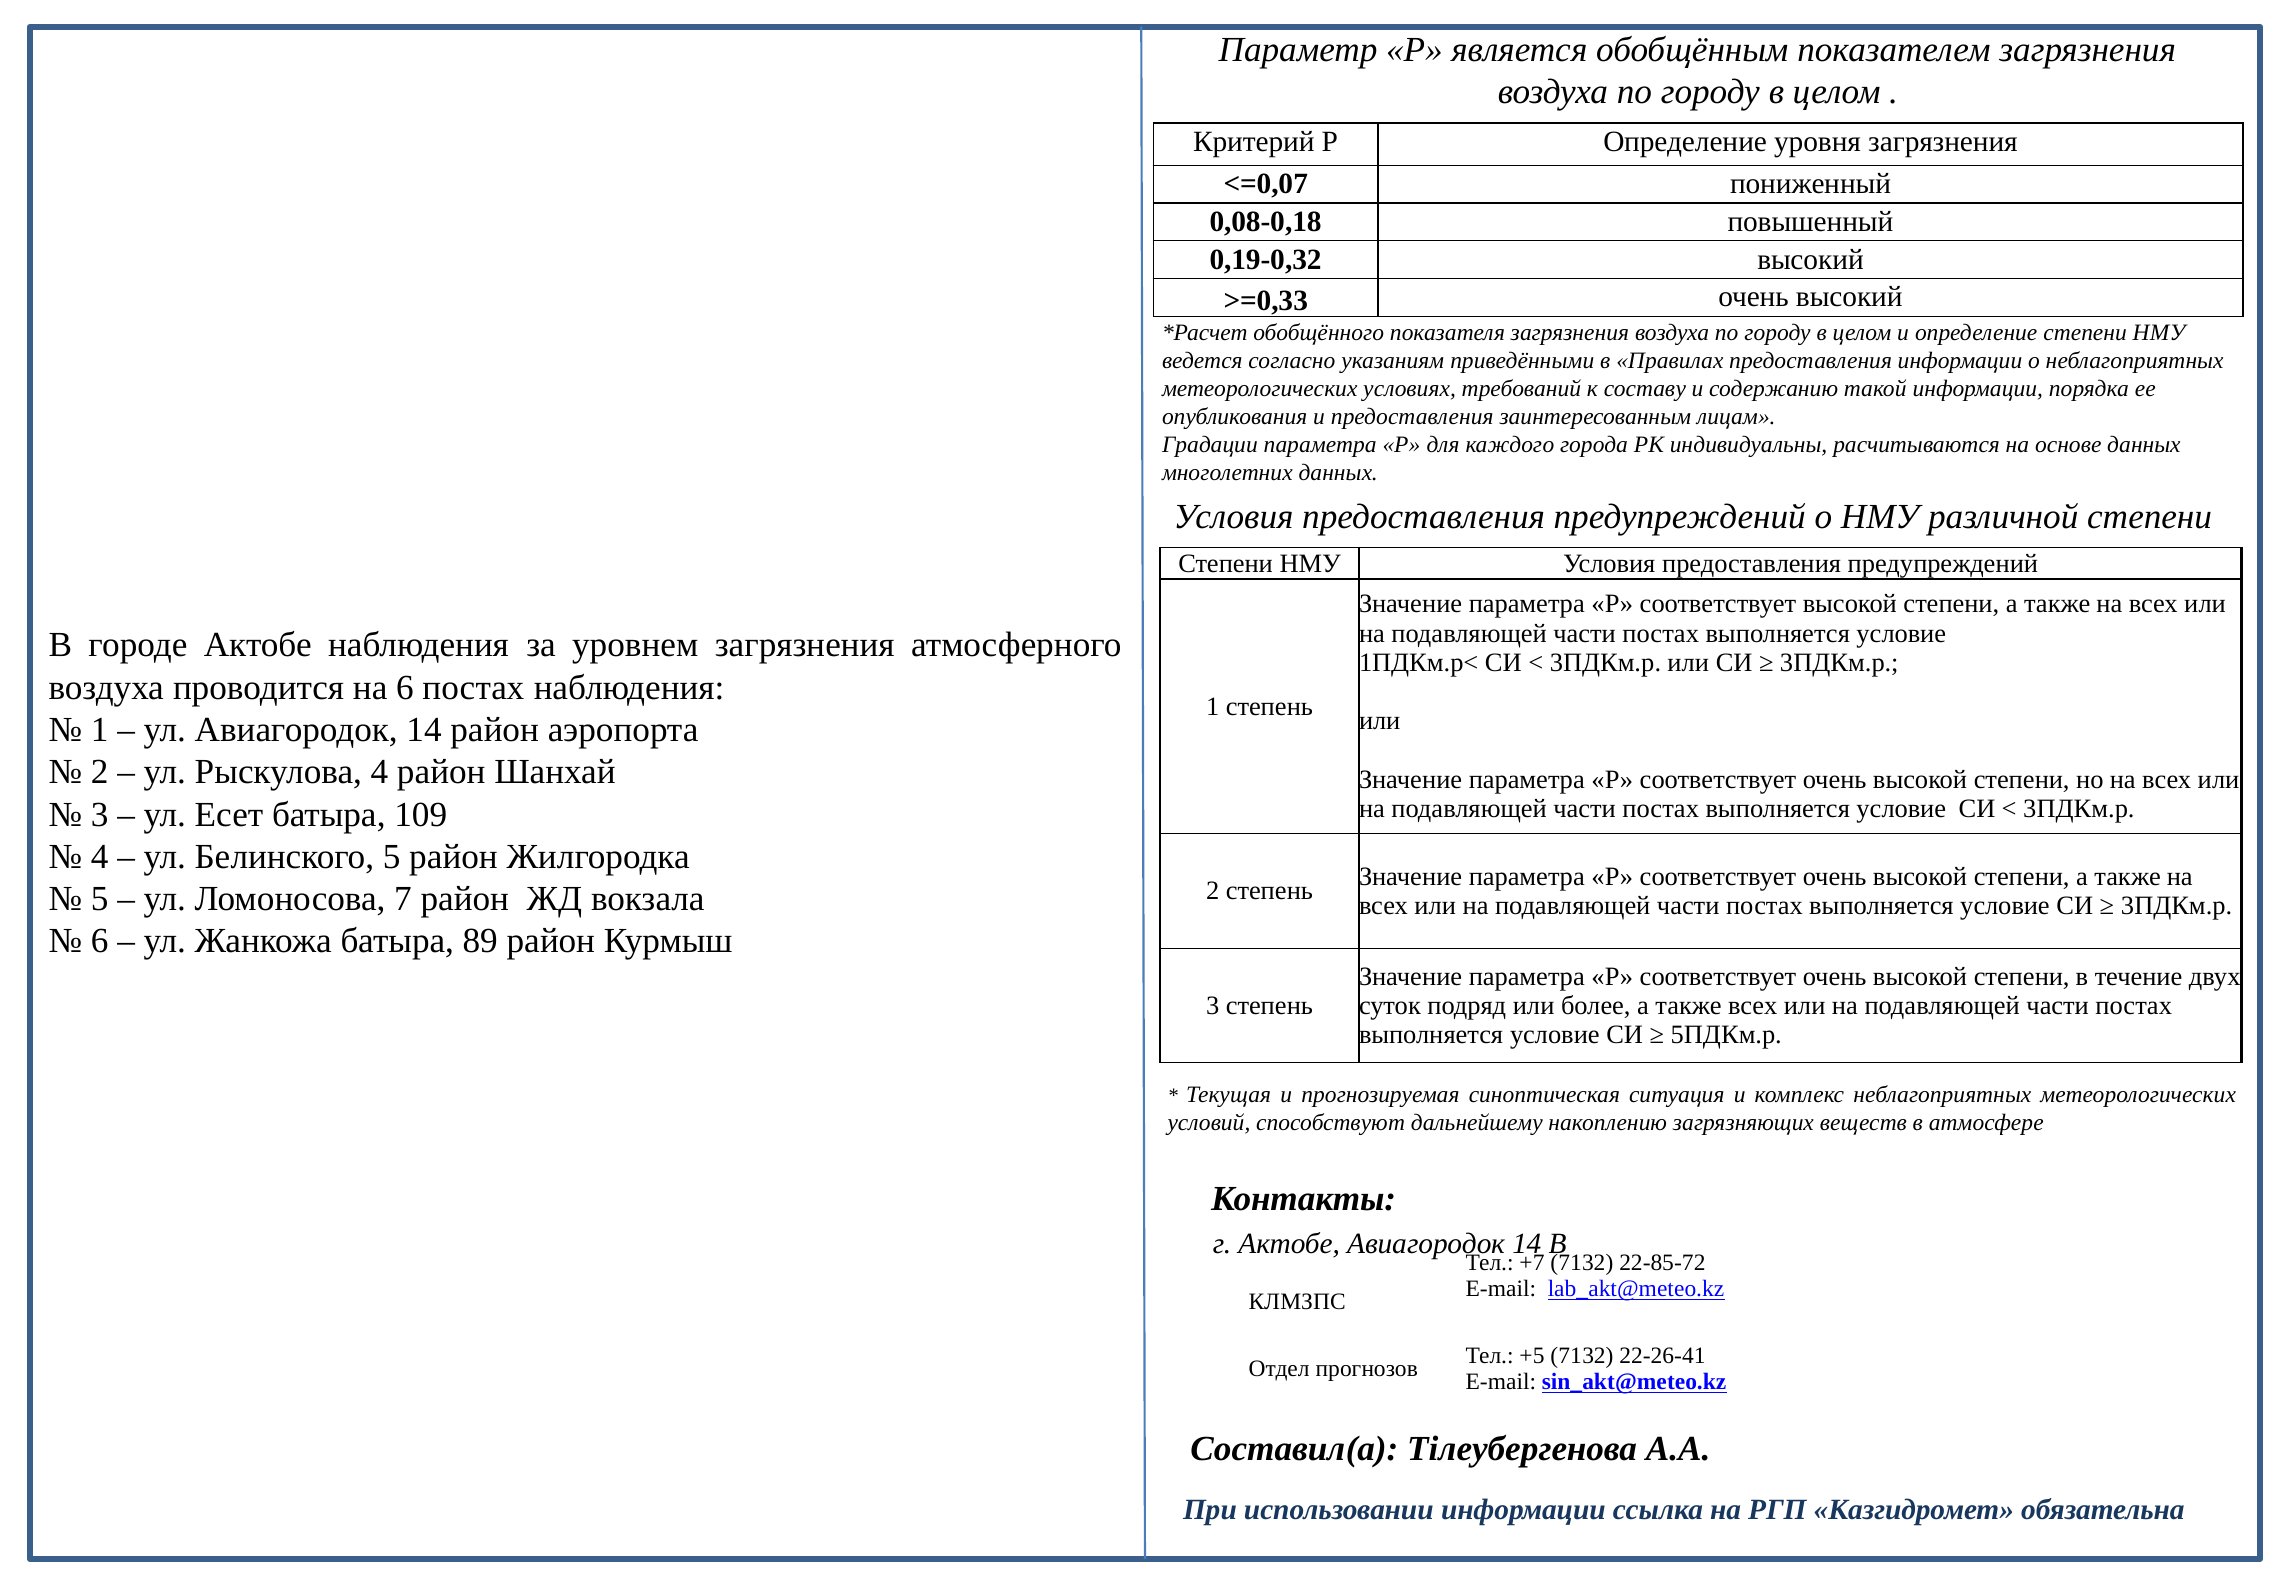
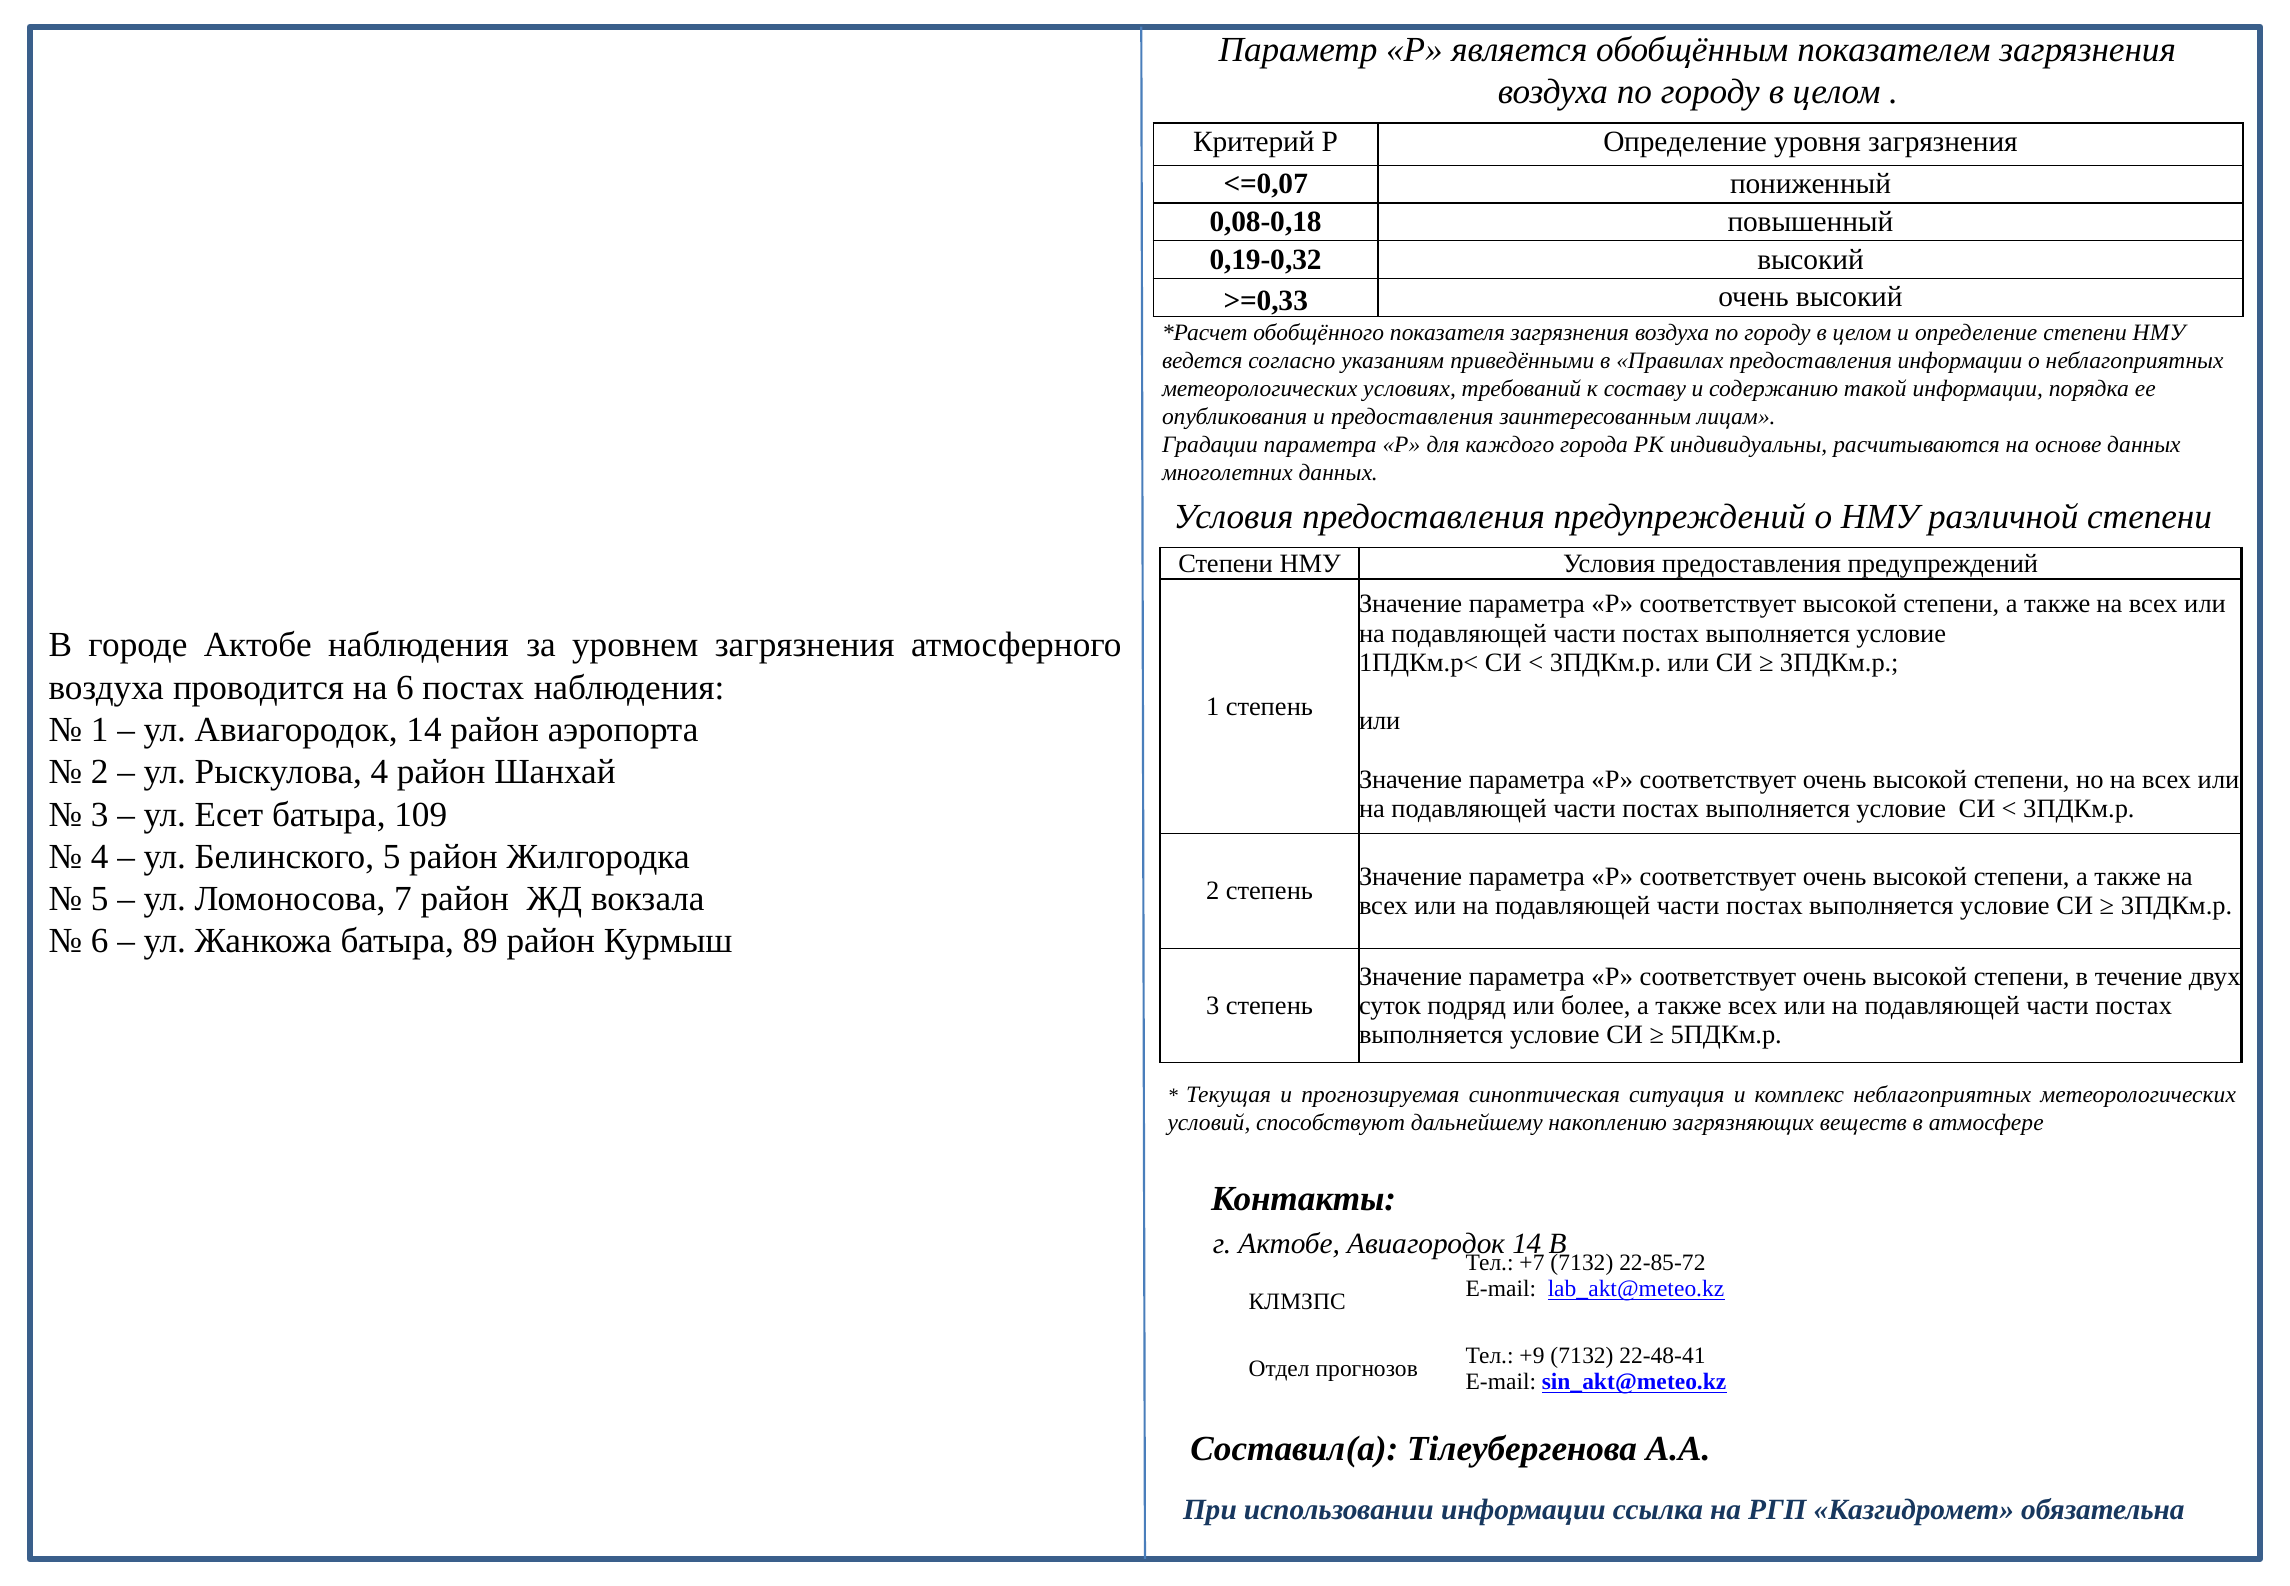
+5: +5 -> +9 (1532, 1355)
22-26-41: 22-26-41 -> 22-48-41 (1662, 1355)
